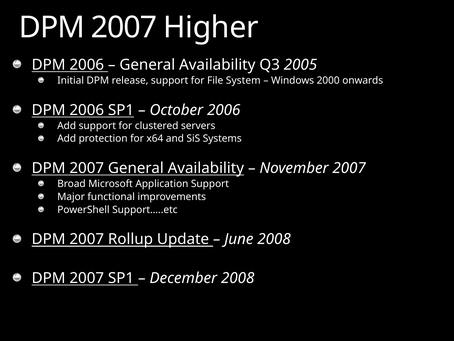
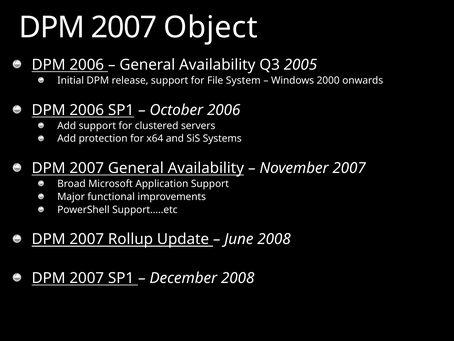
Higher: Higher -> Object (211, 28)
